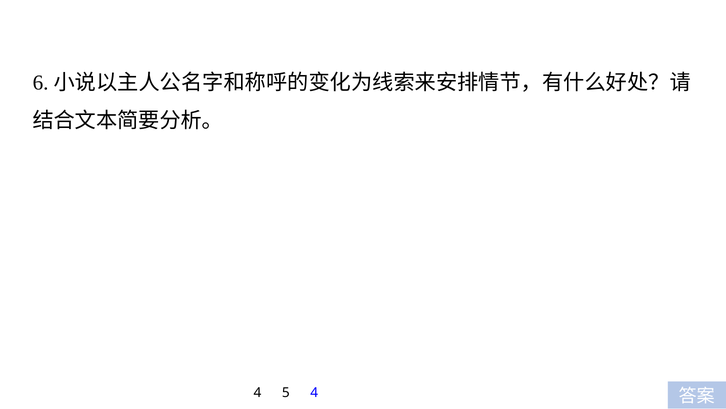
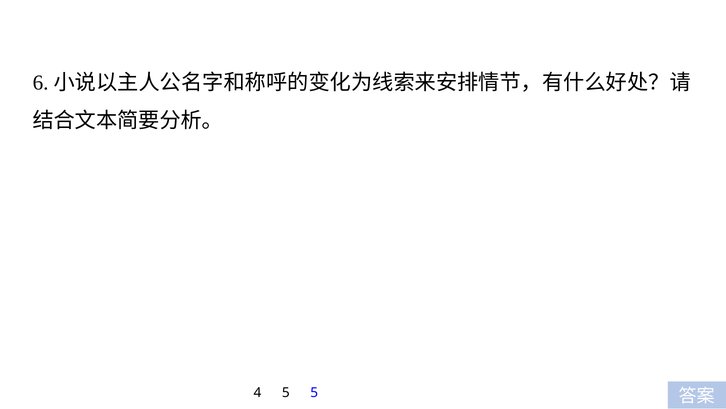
5 4: 4 -> 5 (314, 393)
